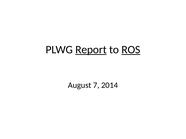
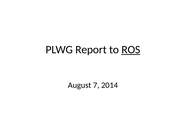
Report underline: present -> none (91, 50)
